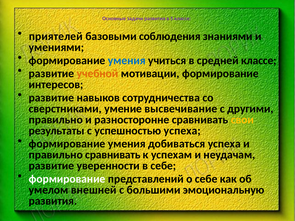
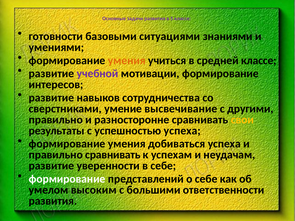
приятелей: приятелей -> готовности (56, 36)
соблюдения: соблюдения -> ситуациями (170, 36)
умения colour: blue -> orange (127, 60)
учебной colour: orange -> purple (97, 74)
внешней: внешней -> высоким (94, 190)
эмоциональную: эмоциональную -> ответственности (224, 190)
